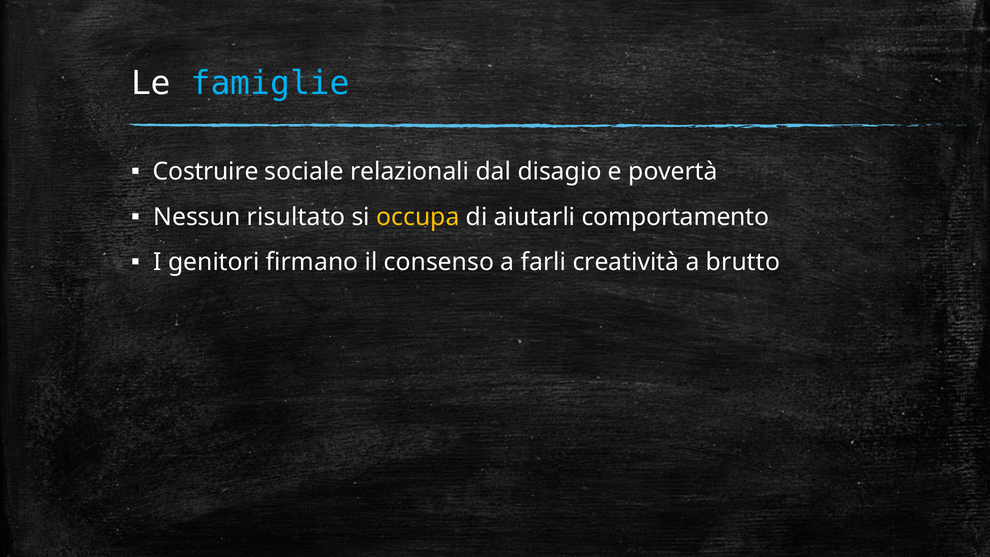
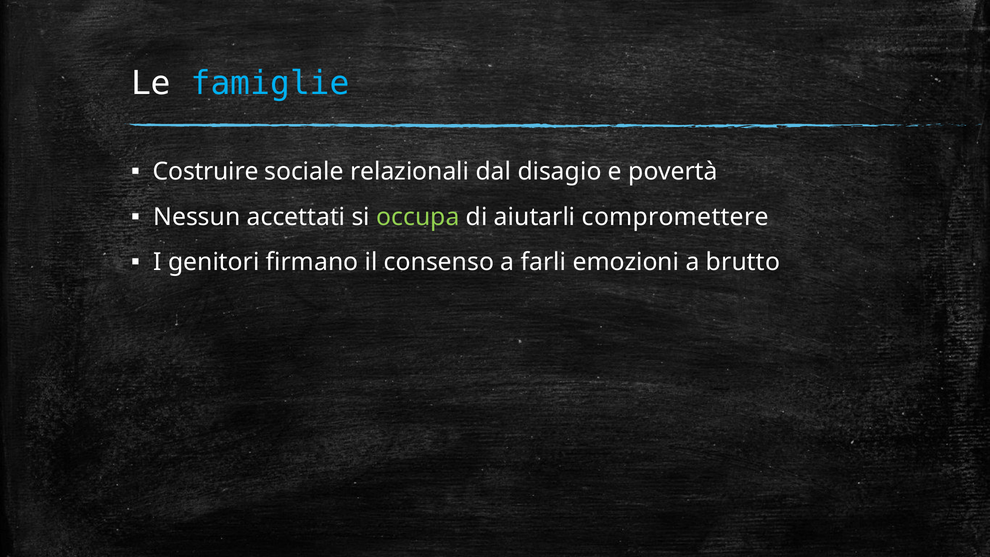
risultato: risultato -> accettati (296, 217)
occupa colour: yellow -> light green (418, 217)
comportamento: comportamento -> compromettere (675, 217)
creatività: creatività -> emozioni (626, 262)
